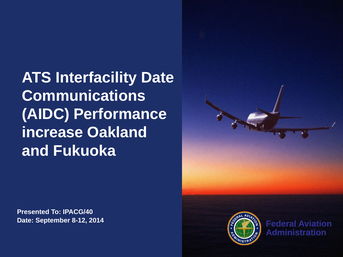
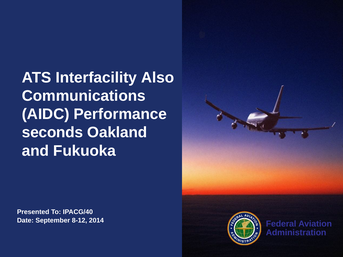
Interfacility Date: Date -> Also (158, 78)
increase: increase -> seconds (53, 133)
